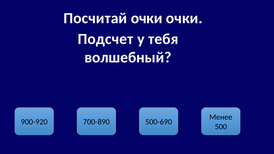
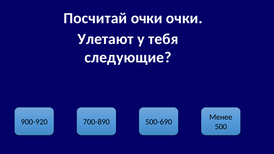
Подсчет: Подсчет -> Улетают (106, 39)
волшебный: волшебный -> следующие (128, 57)
